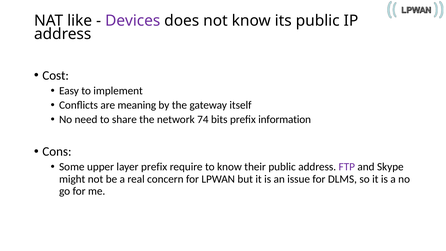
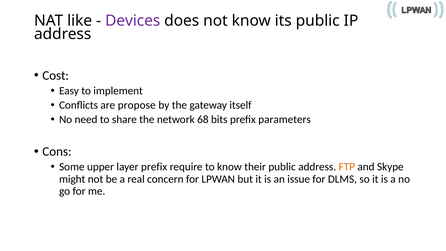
meaning: meaning -> propose (137, 105)
74: 74 -> 68 (203, 119)
information: information -> parameters (285, 119)
FTP colour: purple -> orange (347, 167)
